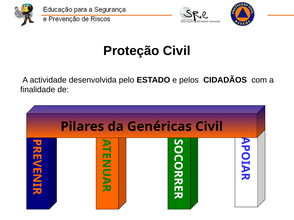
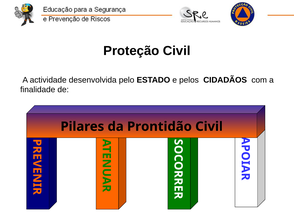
Genéricas: Genéricas -> Prontidão (159, 127)
